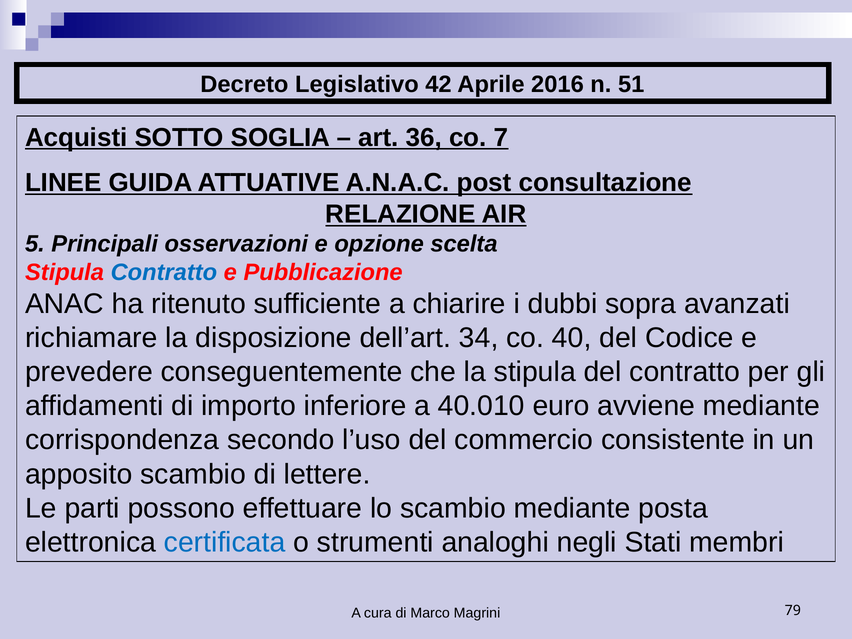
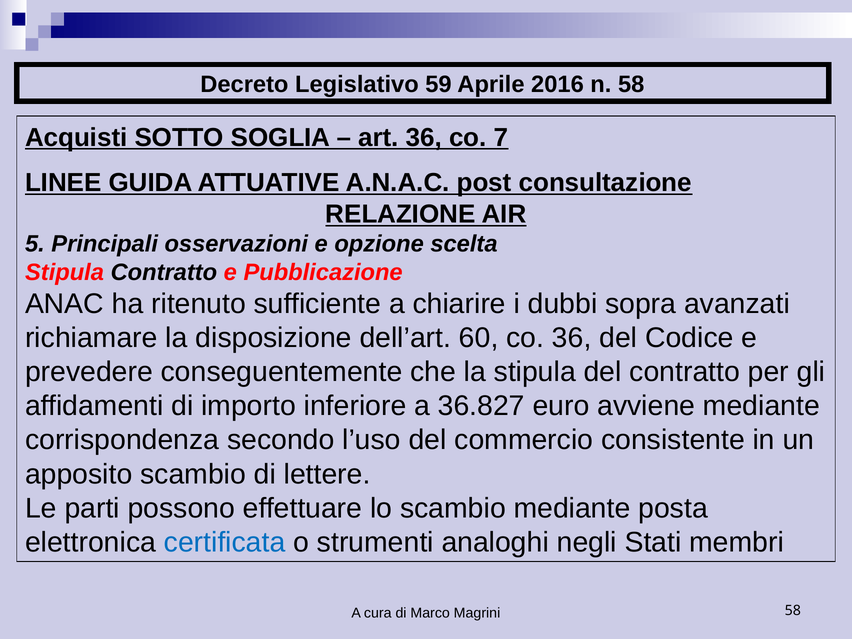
42: 42 -> 59 (438, 85)
n 51: 51 -> 58 (631, 85)
Contratto colour: blue -> black (164, 272)
34: 34 -> 60 (479, 338)
co 40: 40 -> 36 (572, 338)
40.010: 40.010 -> 36.827 (481, 406)
Magrini 79: 79 -> 58 (793, 611)
